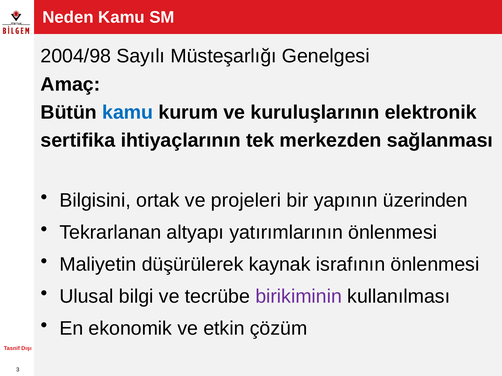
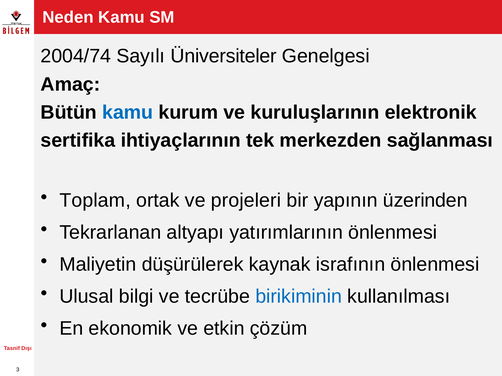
2004/98: 2004/98 -> 2004/74 (76, 56)
Müsteşarlığı: Müsteşarlığı -> Üniversiteler (224, 56)
Bilgisini: Bilgisini -> Toplam (95, 201)
birikiminin colour: purple -> blue (299, 297)
